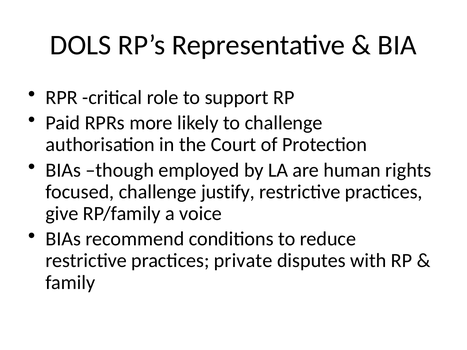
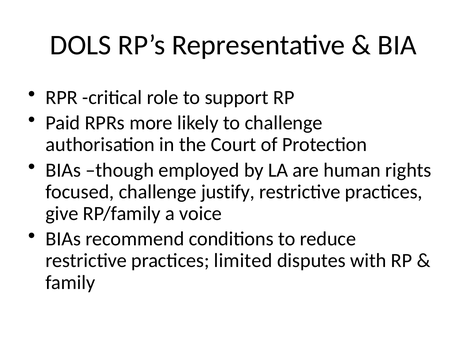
private: private -> limited (243, 261)
